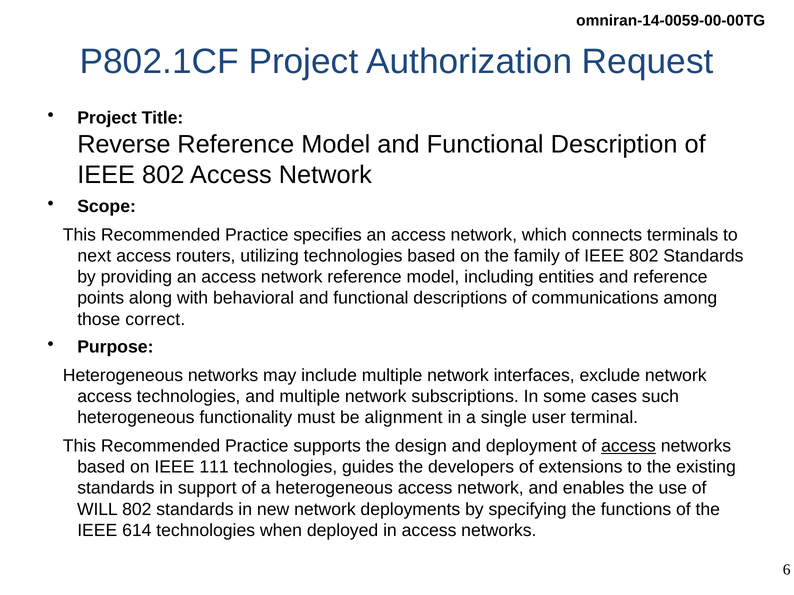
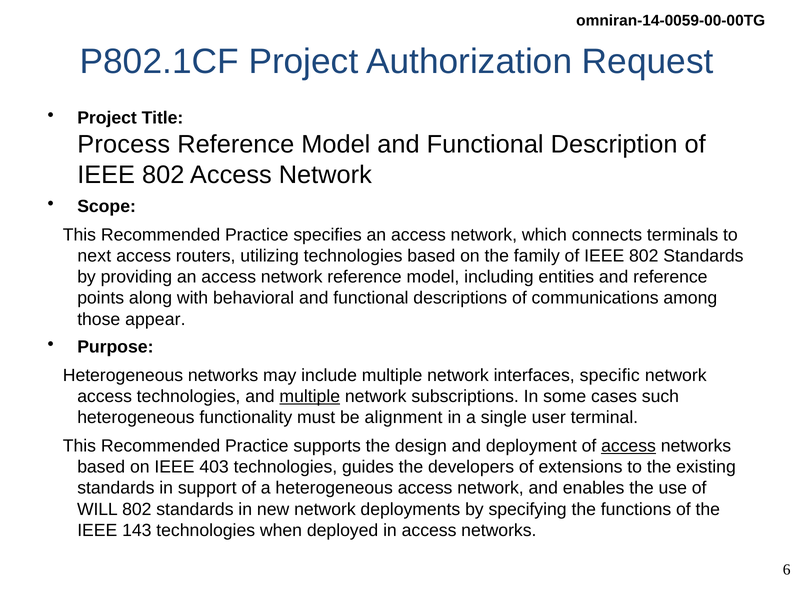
Reverse: Reverse -> Process (124, 144)
correct: correct -> appear (155, 320)
exclude: exclude -> specific (610, 376)
multiple underline: none -> present (310, 397)
111: 111 -> 403 (214, 467)
614: 614 -> 143 (137, 531)
